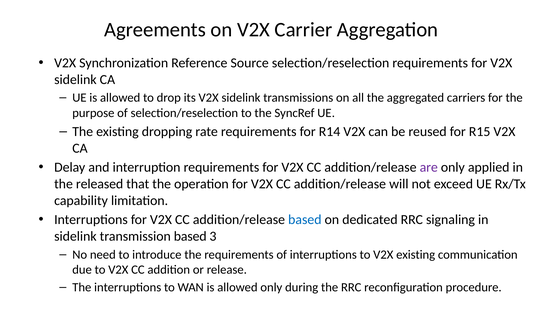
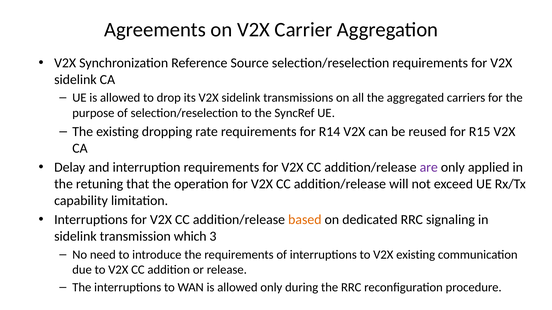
released: released -> retuning (100, 184)
based colour: blue -> orange (305, 220)
transmission based: based -> which (190, 237)
